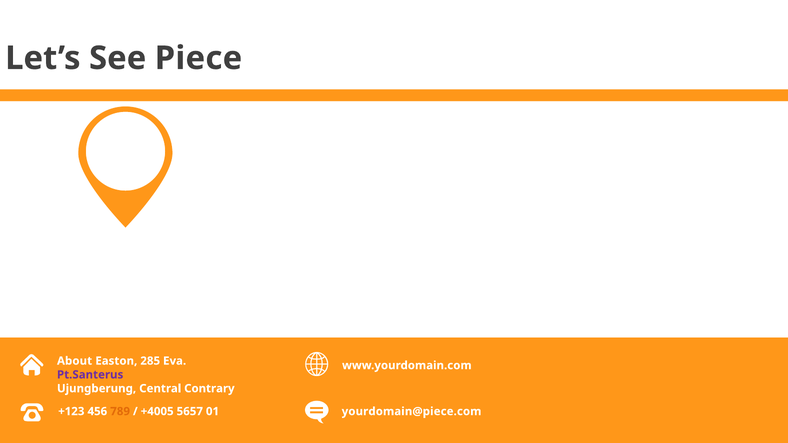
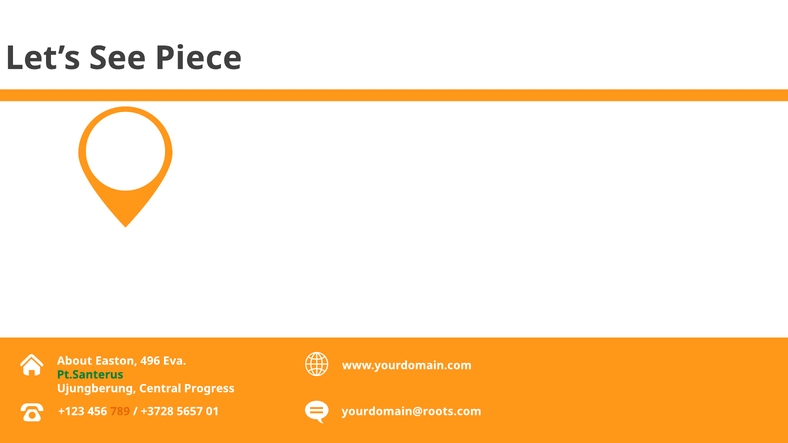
285: 285 -> 496 (150, 361)
Pt.Santerus colour: purple -> green (90, 375)
Contrary: Contrary -> Progress (209, 389)
+4005: +4005 -> +3728 (157, 412)
yourdomain@piece.com: yourdomain@piece.com -> yourdomain@roots.com (412, 412)
